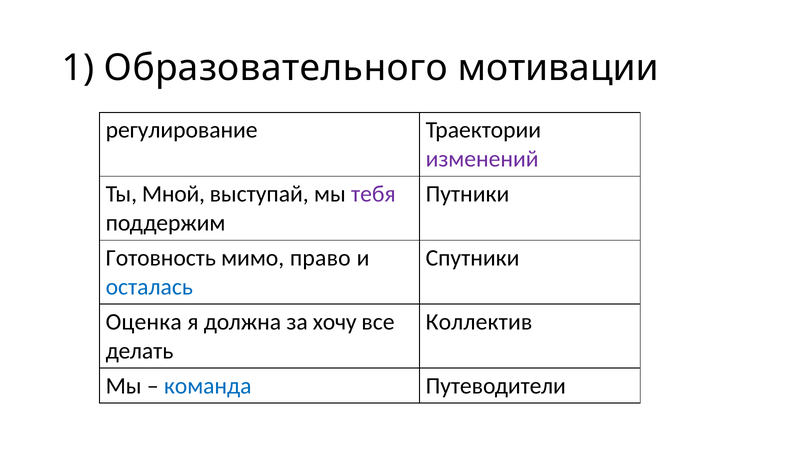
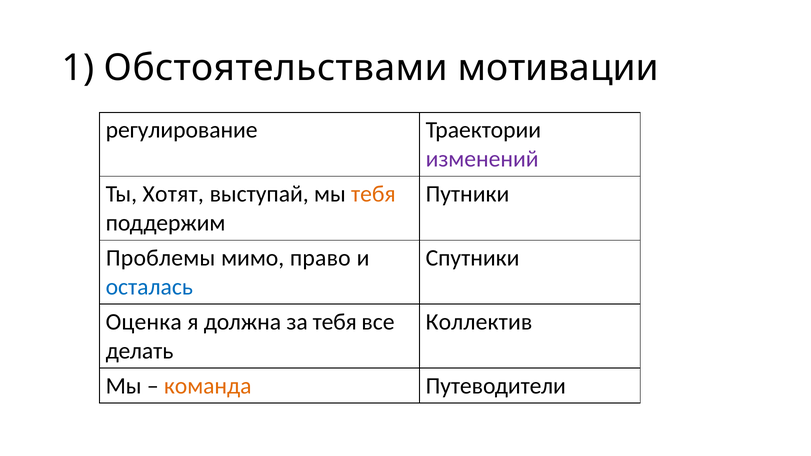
Образовательного: Образовательного -> Обстоятельствами (276, 68)
Мной: Мной -> Хотят (173, 194)
тебя colour: purple -> orange (373, 194)
Готовность: Готовность -> Проблемы (161, 258)
за хочу: хочу -> тебя (335, 322)
команда colour: blue -> orange (208, 386)
